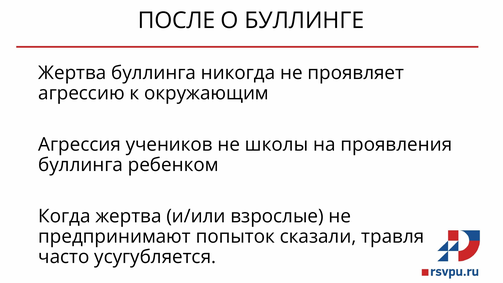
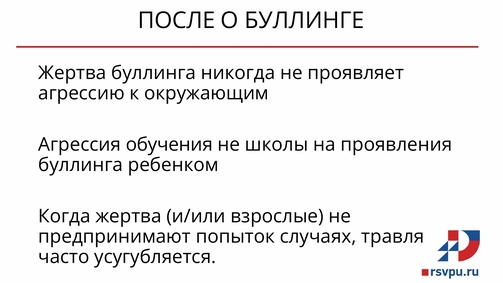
учеников: учеников -> обучения (169, 145)
сказали: сказали -> случаях (318, 236)
